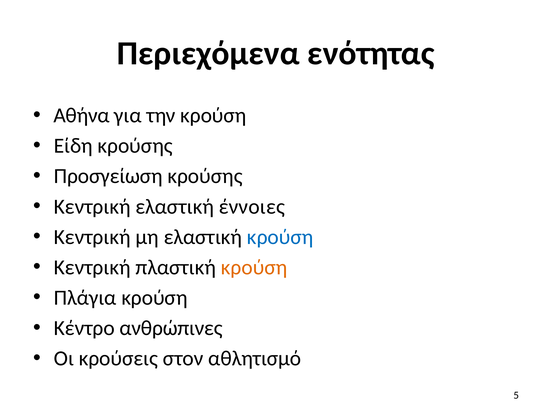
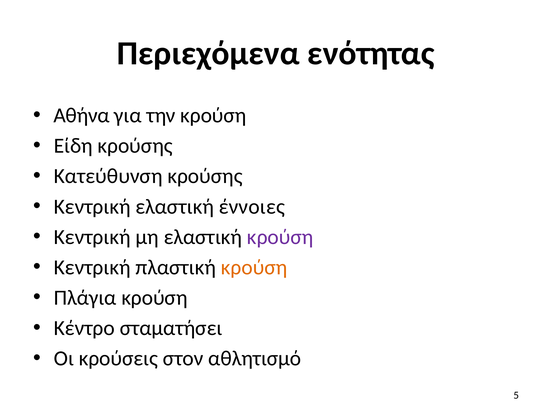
Προσγείωση: Προσγείωση -> Κατεύθυνση (108, 176)
κρούση colour: blue -> purple (280, 237)
ανθρώπινες: ανθρώπινες -> σταματήσει (171, 328)
